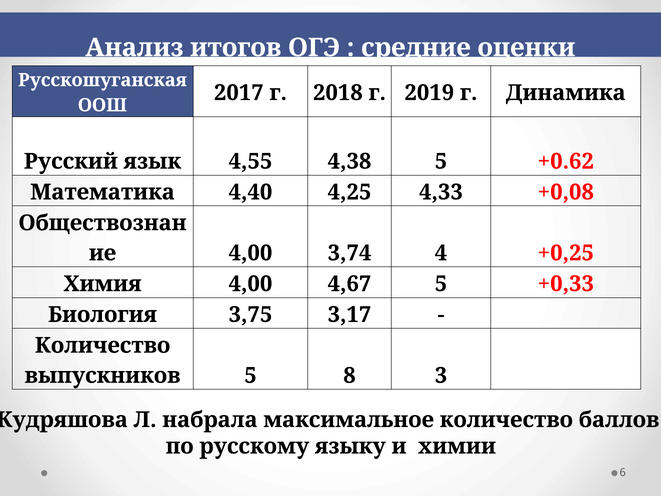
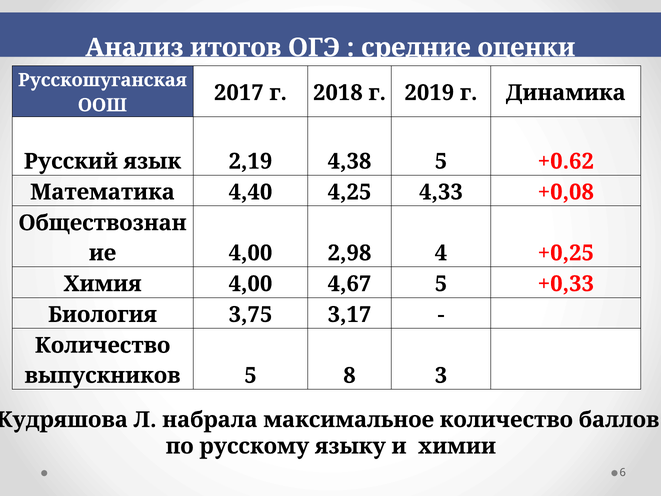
4,55: 4,55 -> 2,19 (250, 161)
3,74: 3,74 -> 2,98 (349, 253)
